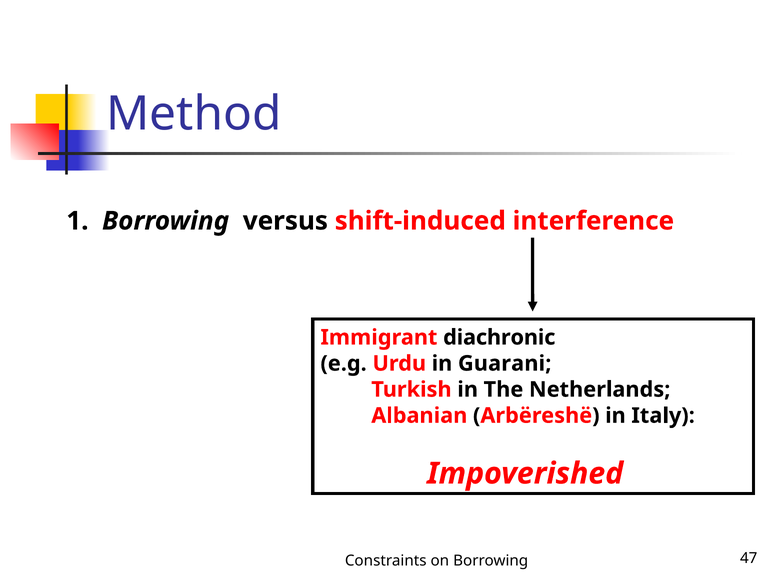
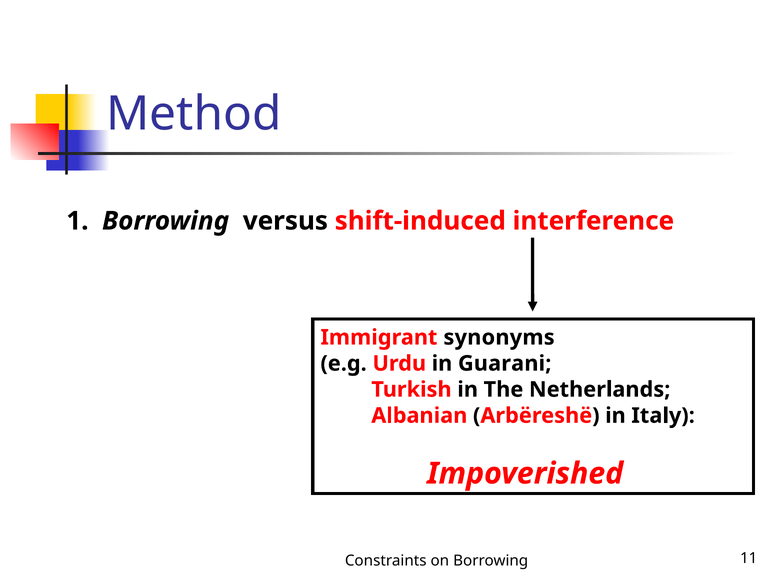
diachronic: diachronic -> synonyms (499, 338)
47: 47 -> 11 (749, 559)
